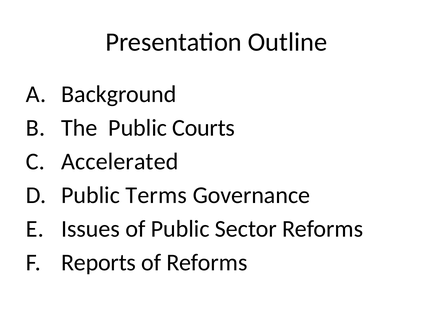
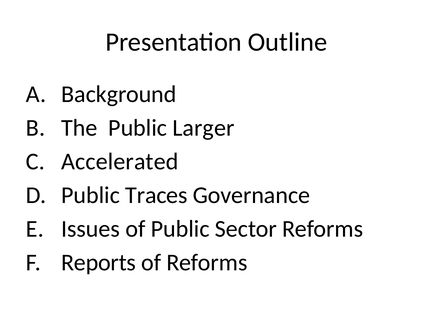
Courts: Courts -> Larger (203, 128)
Terms: Terms -> Traces (156, 195)
